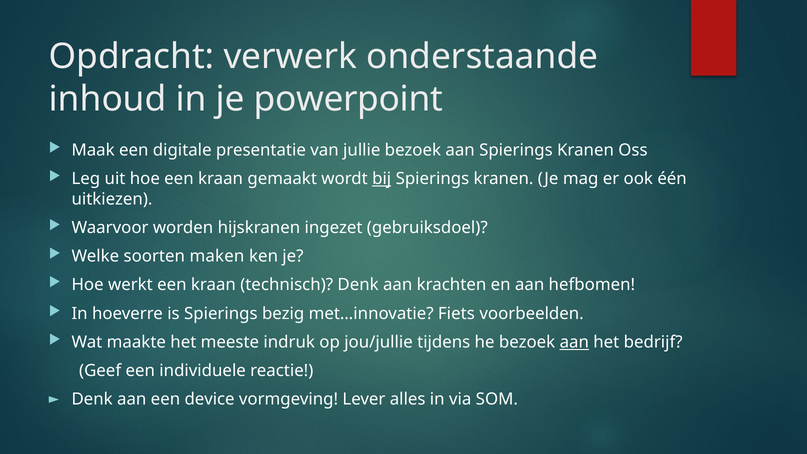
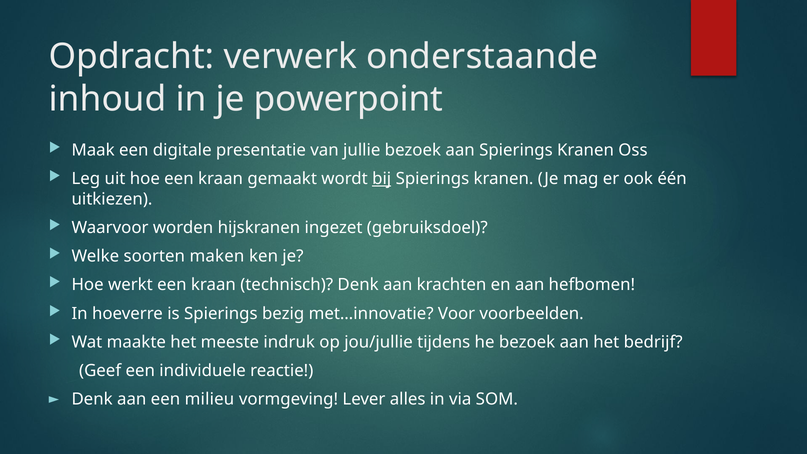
Fiets: Fiets -> Voor (457, 314)
aan underline: present -> none (574, 342)
device: device -> milieu (209, 399)
